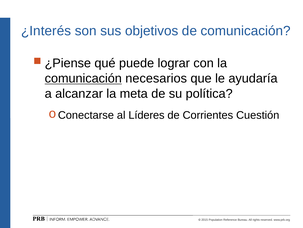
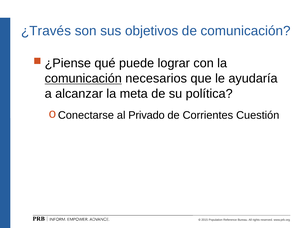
¿Interés: ¿Interés -> ¿Través (46, 31)
Líderes: Líderes -> Privado (146, 115)
